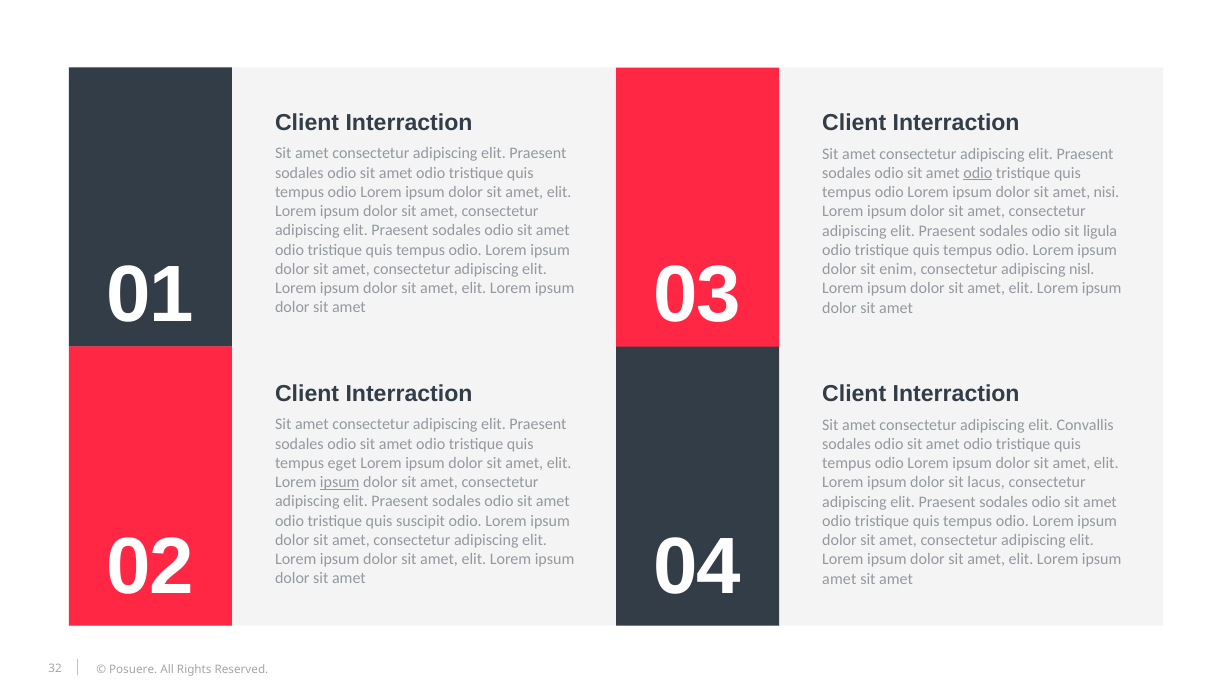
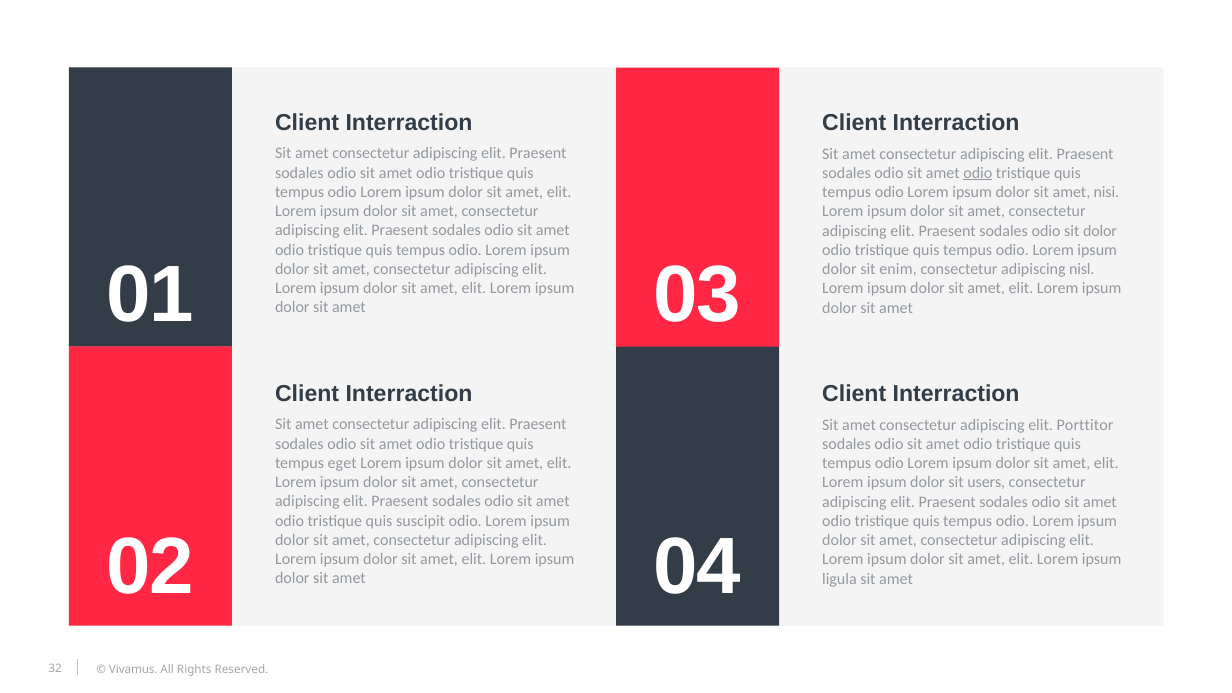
sit ligula: ligula -> dolor (1100, 231)
Convallis: Convallis -> Porttitor (1085, 425)
ipsum underline: present -> none (340, 482)
lacus: lacus -> users (986, 483)
amet: amet -> ligula (839, 579)
Posuere: Posuere -> Vivamus (133, 669)
